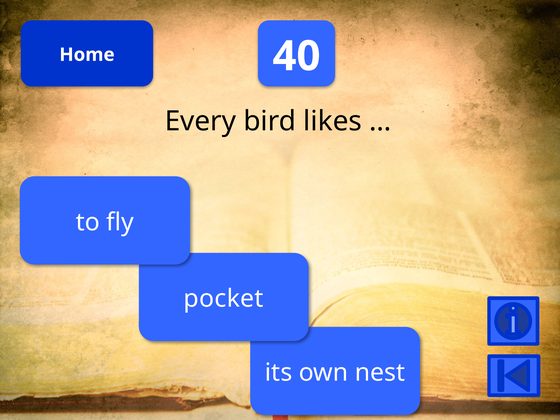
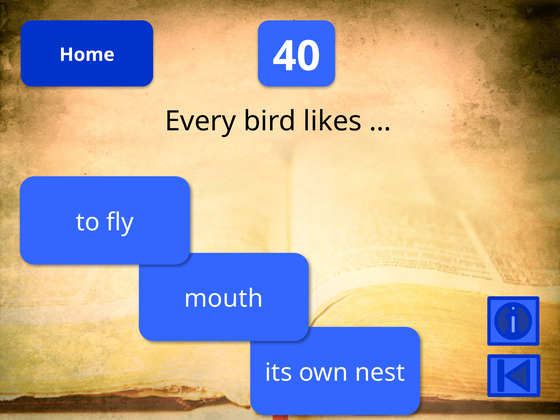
pocket: pocket -> mouth (224, 299)
